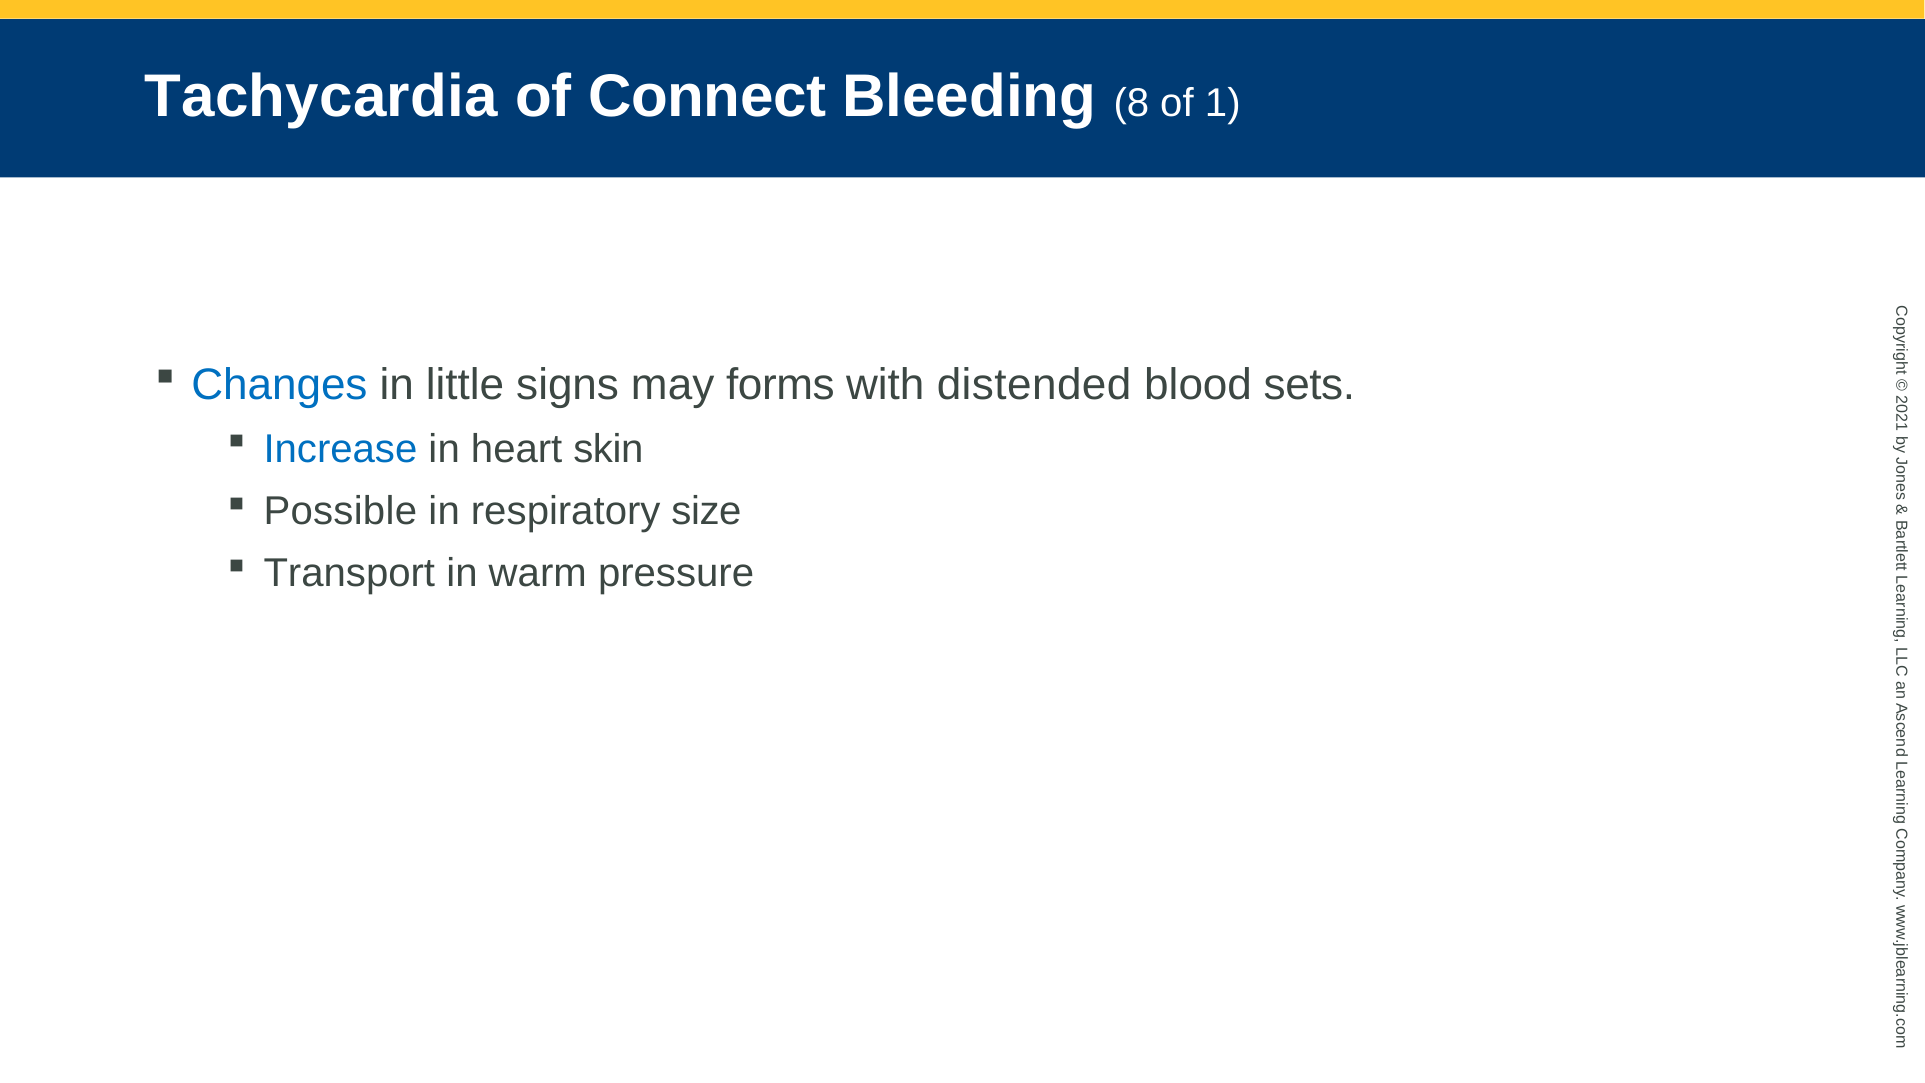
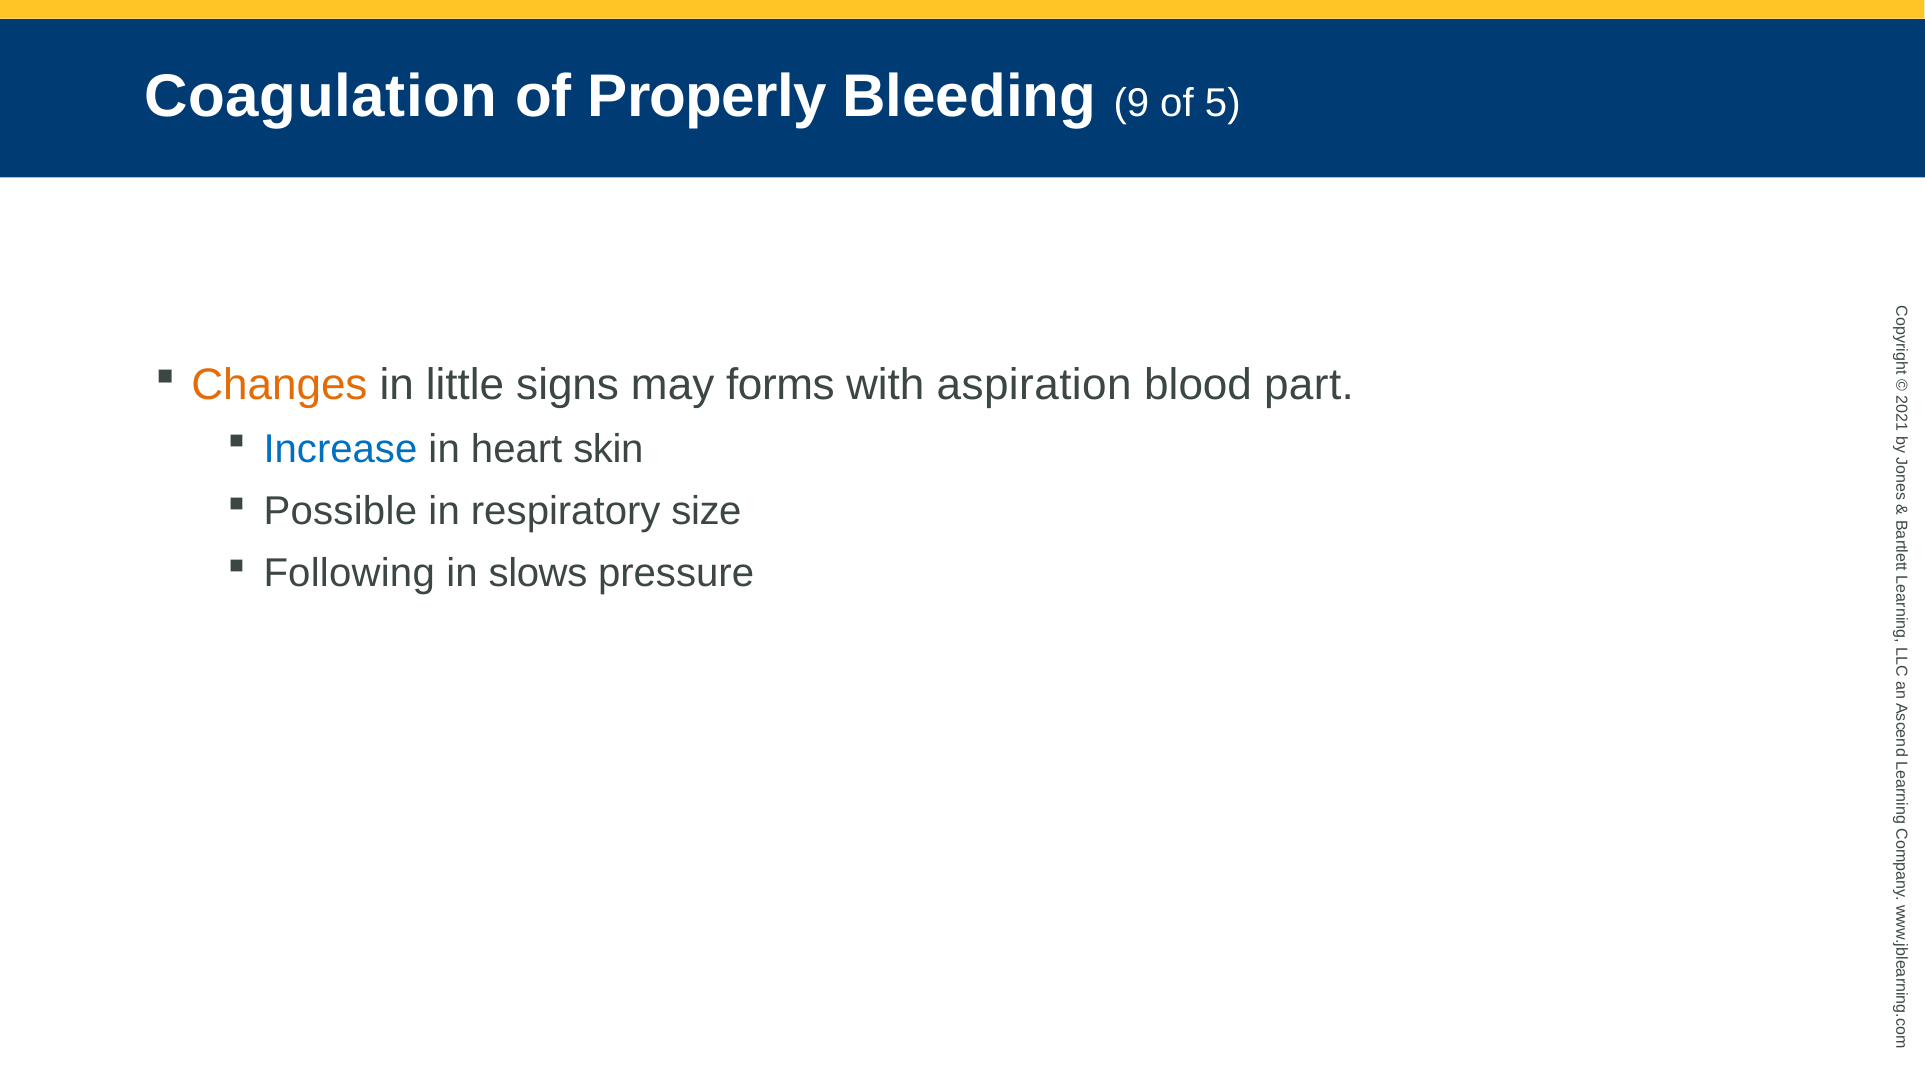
Tachycardia: Tachycardia -> Coagulation (321, 97)
Connect: Connect -> Properly (707, 97)
8: 8 -> 9 (1131, 103)
of 1: 1 -> 5 (1223, 103)
Changes colour: blue -> orange (279, 385)
distended: distended -> aspiration (1034, 385)
sets: sets -> part (1309, 385)
Transport: Transport -> Following (349, 573)
warm: warm -> slows (538, 573)
